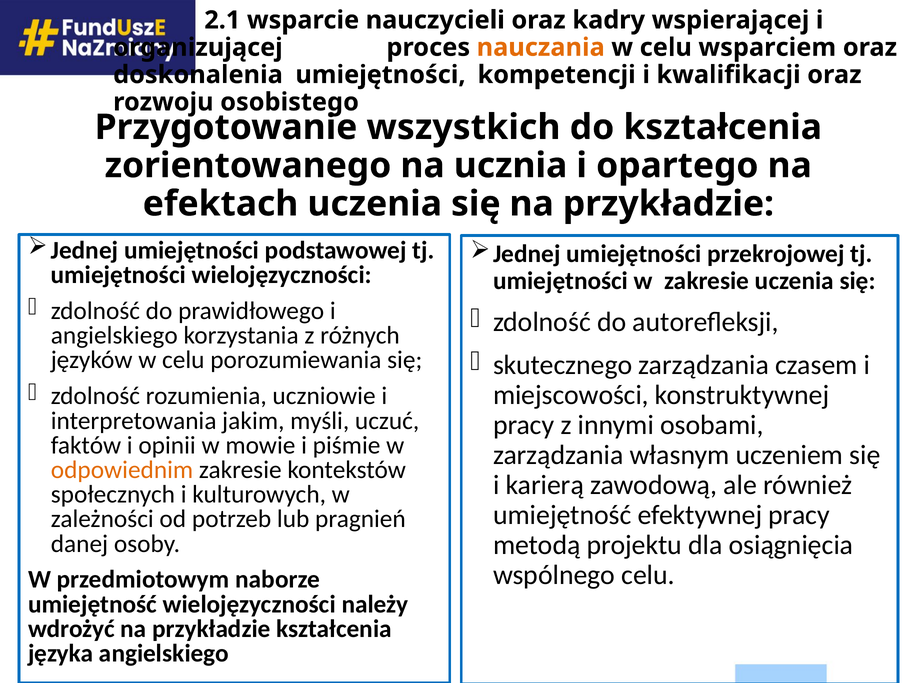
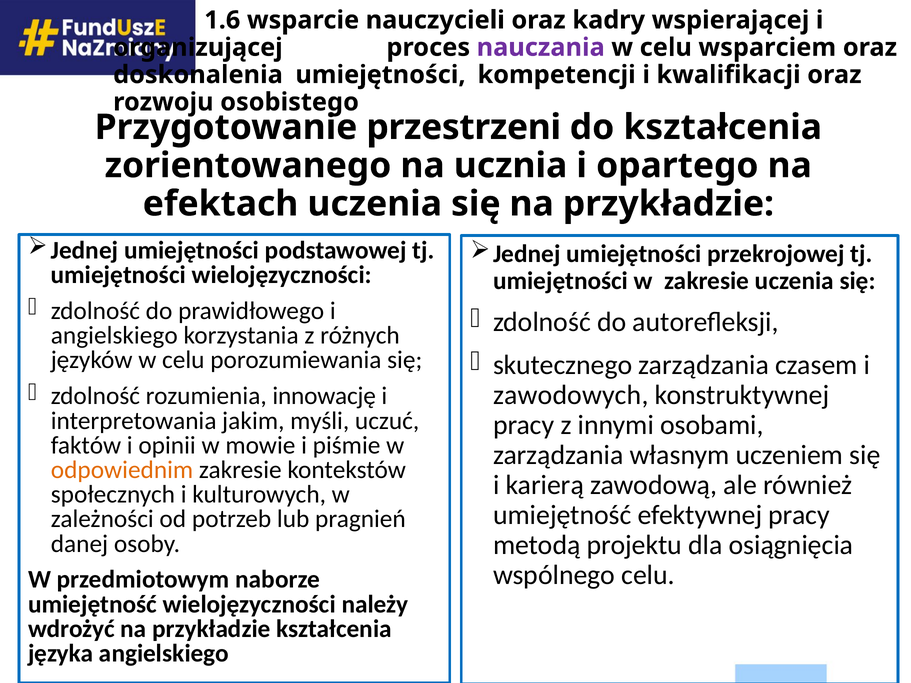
2.1: 2.1 -> 1.6 (222, 20)
nauczania colour: orange -> purple (541, 47)
wszystkich: wszystkich -> przestrzeni (464, 127)
uczniowie: uczniowie -> innowację (324, 396)
miejscowości: miejscowości -> zawodowych (571, 395)
